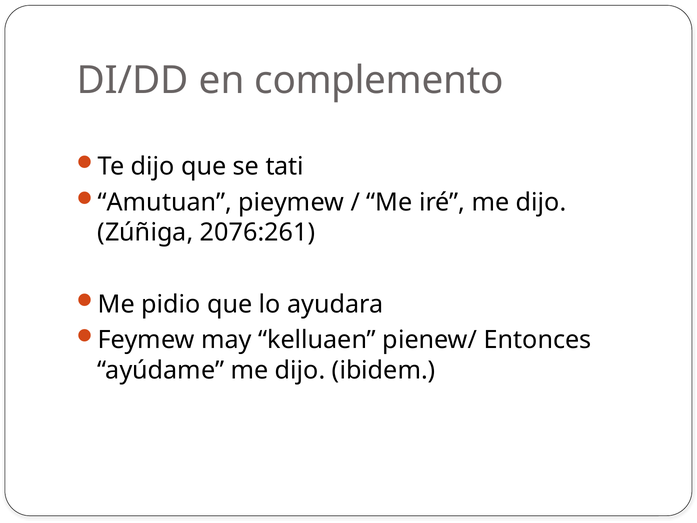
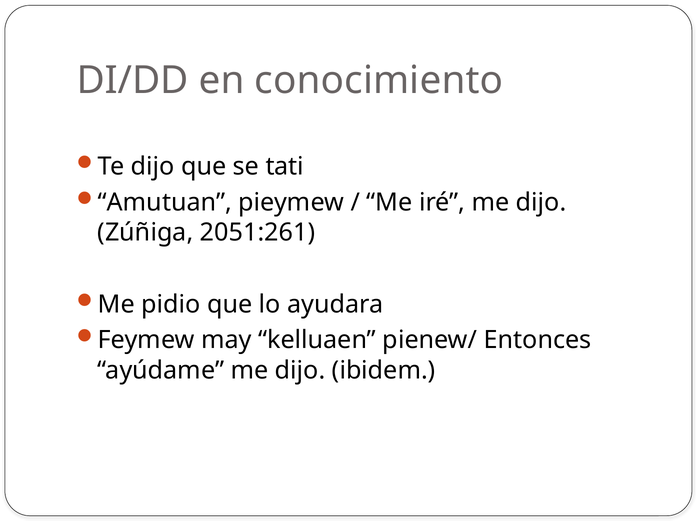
complemento: complemento -> conocimiento (379, 81)
2076:261: 2076:261 -> 2051:261 (257, 232)
